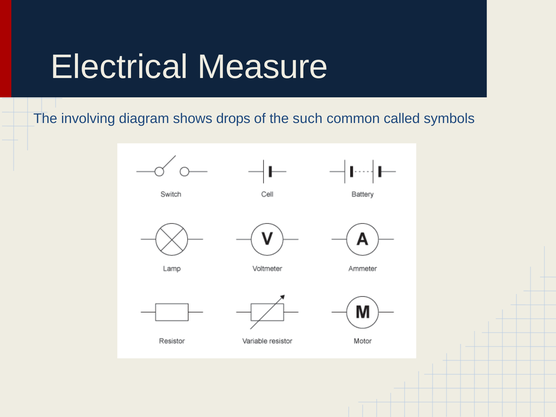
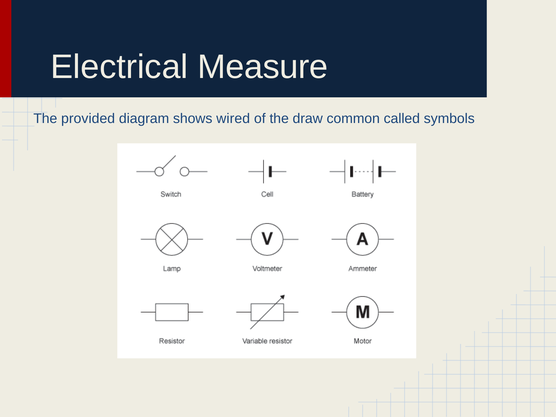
involving: involving -> provided (88, 119)
drops: drops -> wired (233, 119)
such: such -> draw (308, 119)
